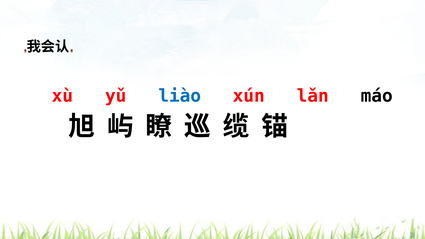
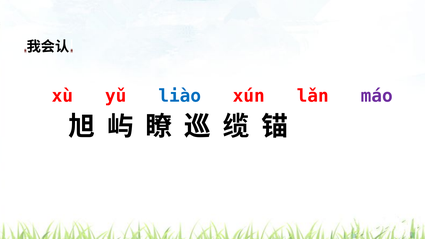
máo colour: black -> purple (377, 96)
